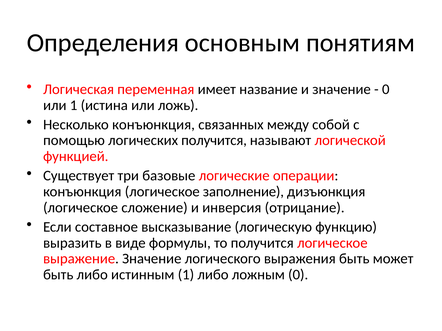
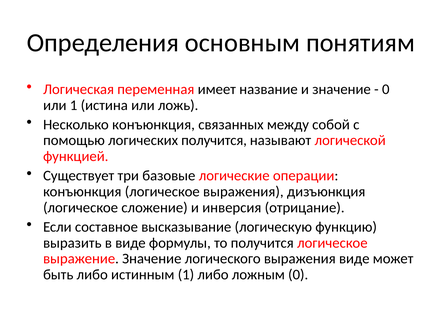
логическое заполнение: заполнение -> выражения (243, 192)
выражения быть: быть -> виде (354, 259)
